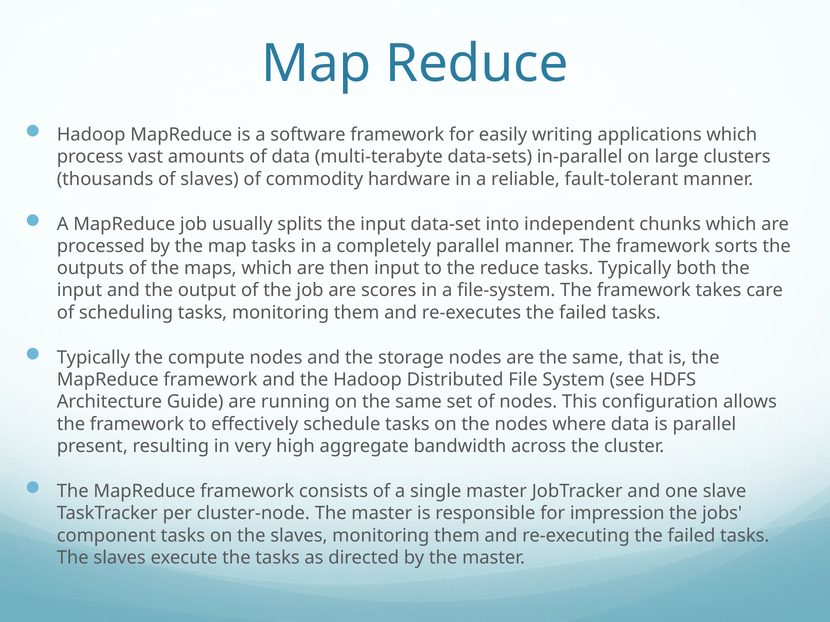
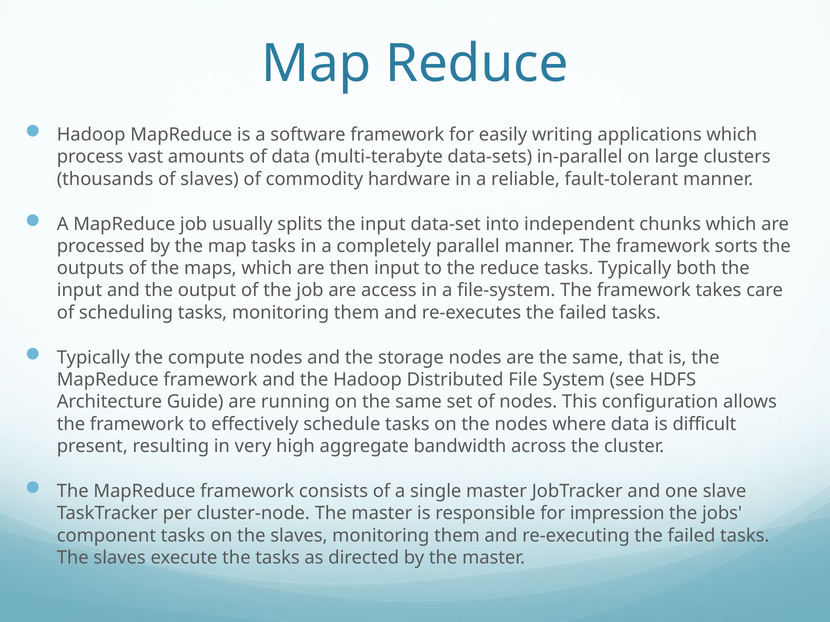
scores: scores -> access (389, 291)
is parallel: parallel -> difficult (704, 424)
